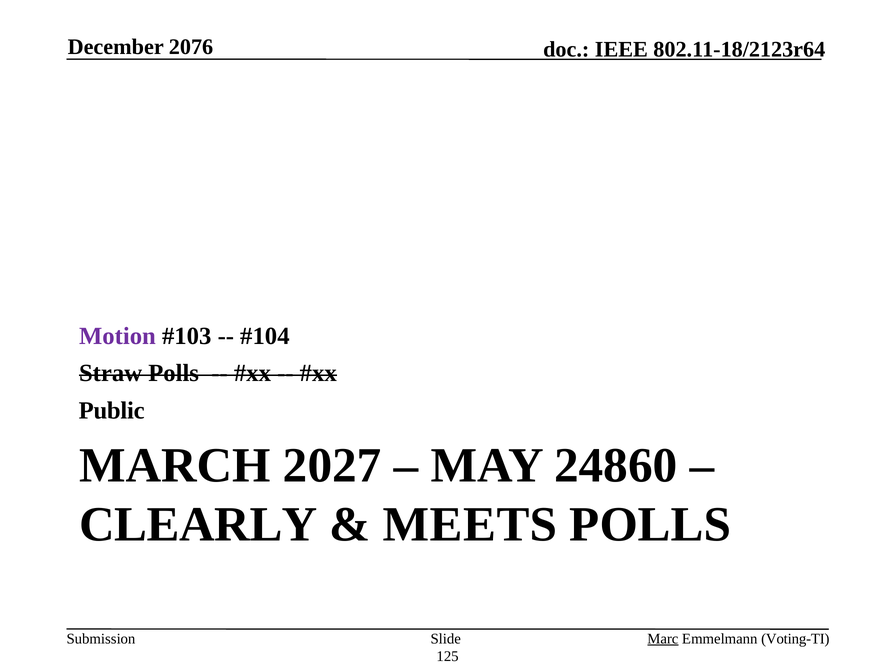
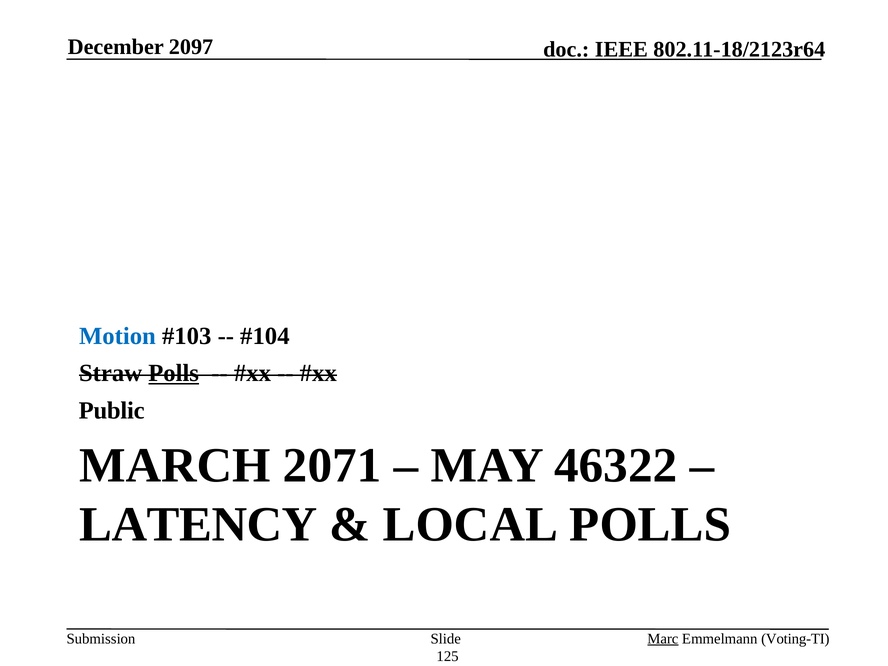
2076: 2076 -> 2097 (191, 47)
Motion colour: purple -> blue (117, 336)
Polls underline: none -> present (174, 373)
2027: 2027 -> 2071 (332, 465)
24860: 24860 -> 46322 (616, 465)
CLEARLY: CLEARLY -> LATENCY (198, 525)
MEETS: MEETS -> LOCAL (470, 525)
